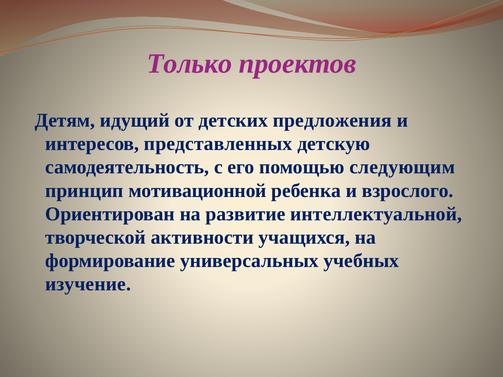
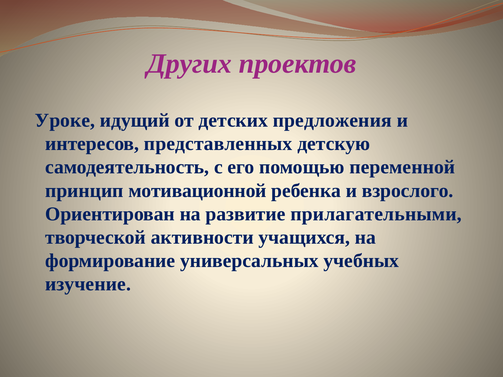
Только: Только -> Других (189, 64)
Детям: Детям -> Уроке (65, 120)
следующим: следующим -> переменной (402, 167)
интеллектуальной: интеллектуальной -> прилагательными (376, 214)
